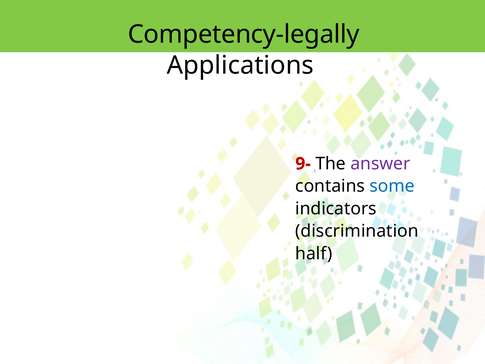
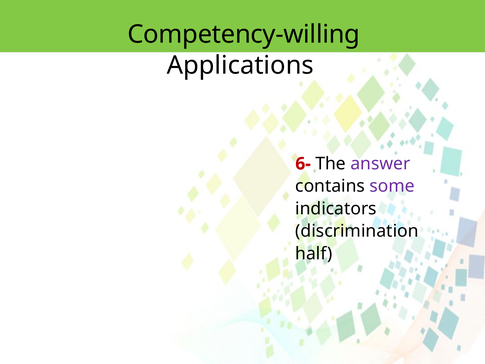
Competency-legally: Competency-legally -> Competency-willing (244, 34)
9-: 9- -> 6- (303, 164)
some colour: blue -> purple (392, 186)
